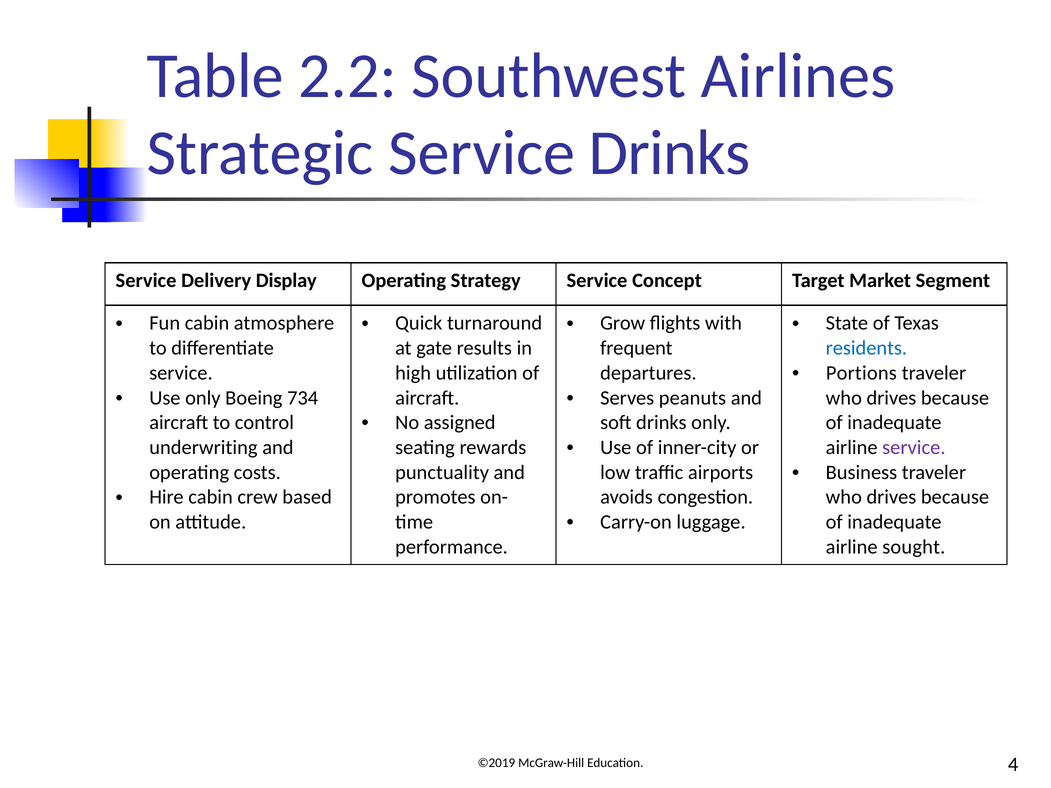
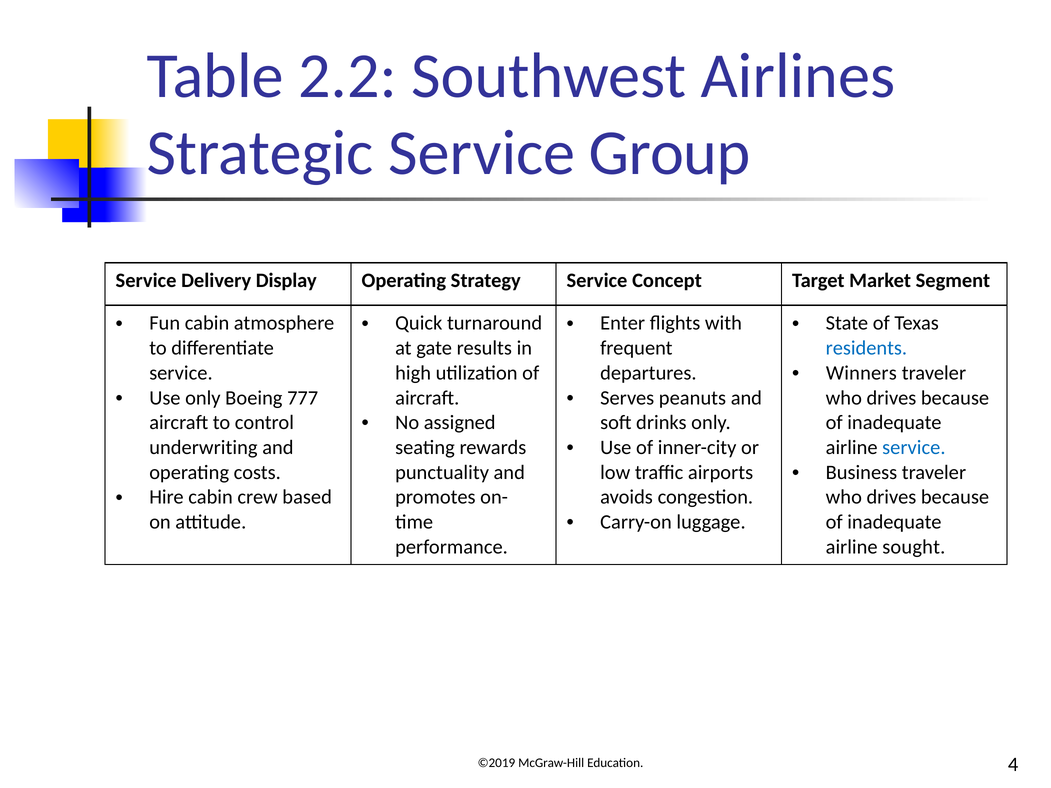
Service Drinks: Drinks -> Group (670, 153)
Grow: Grow -> Enter (623, 323)
Portions: Portions -> Winners (861, 373)
734: 734 -> 777 (303, 398)
service colour: purple -> blue (914, 448)
